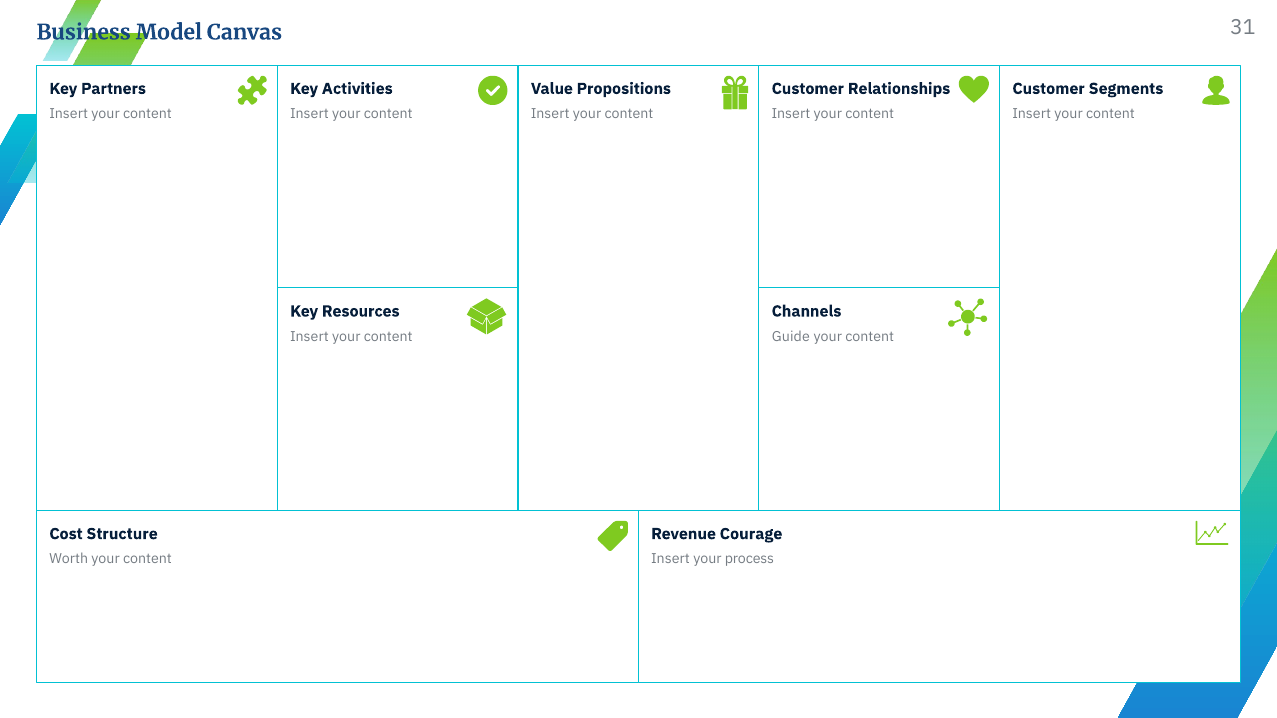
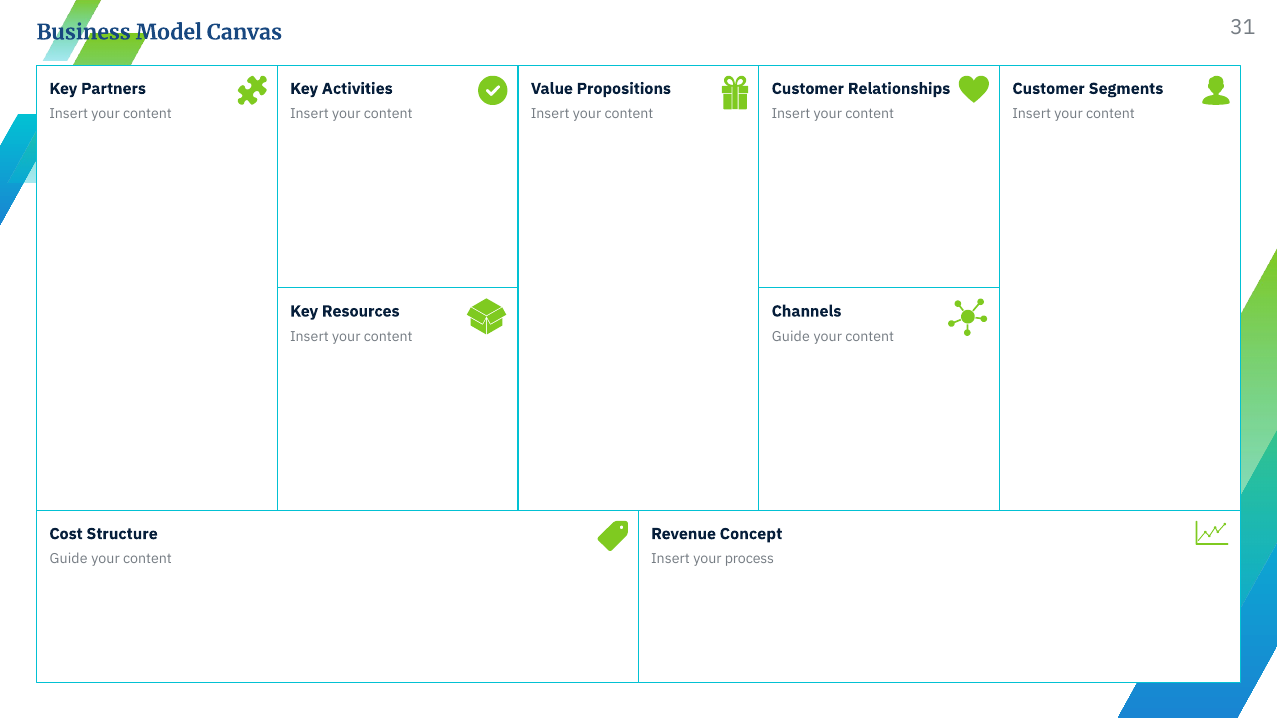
Courage: Courage -> Concept (751, 534)
Worth: Worth -> Guide (69, 559)
